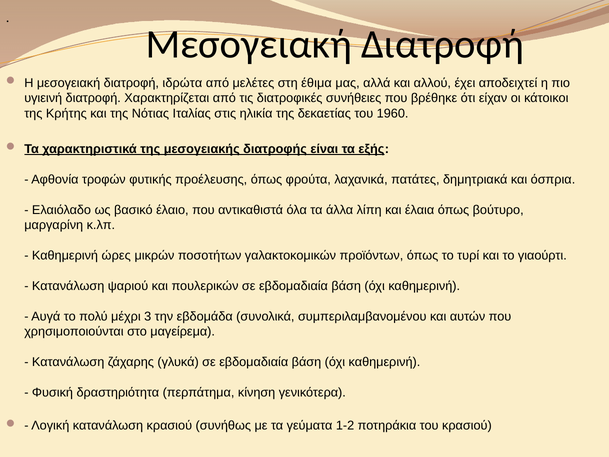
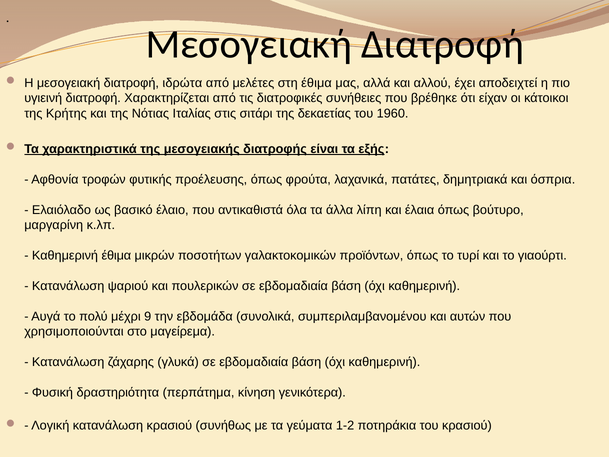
ηλικία: ηλικία -> σιτάρι (256, 113)
Καθημερινή ώρες: ώρες -> έθιμα (116, 255)
3: 3 -> 9 (148, 316)
